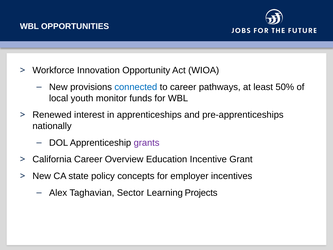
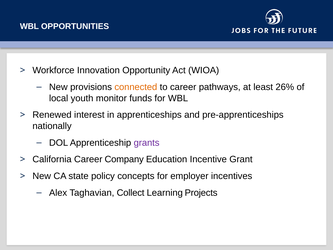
connected colour: blue -> orange (136, 87)
50%: 50% -> 26% (285, 87)
Overview: Overview -> Company (124, 159)
Sector: Sector -> Collect (131, 193)
